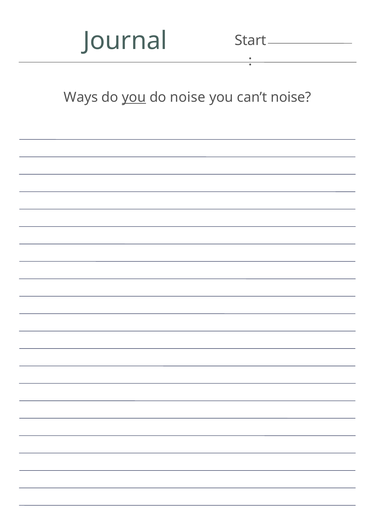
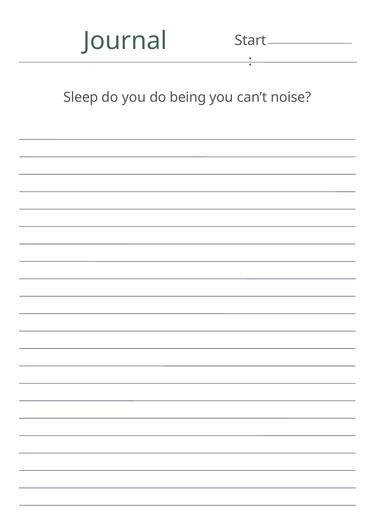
Ways: Ways -> Sleep (81, 97)
you underline: present -> none (134, 97)
do noise: noise -> being (188, 97)
